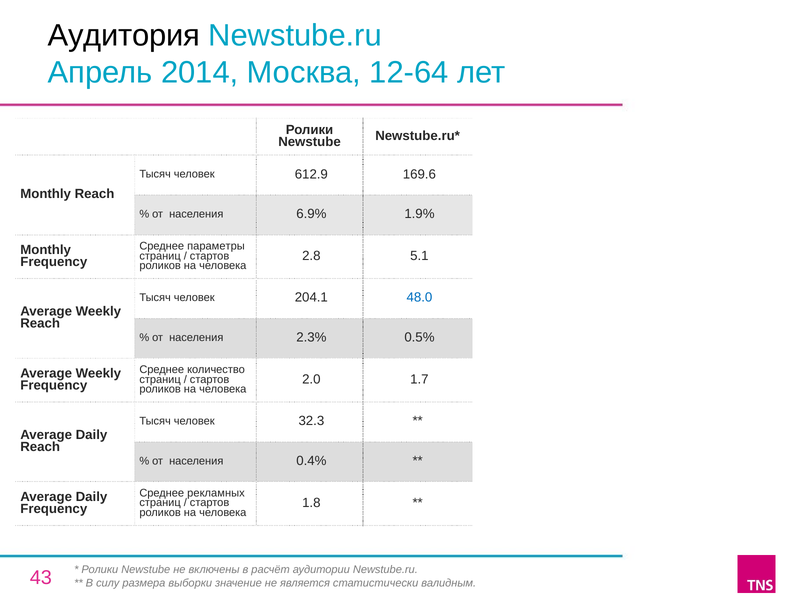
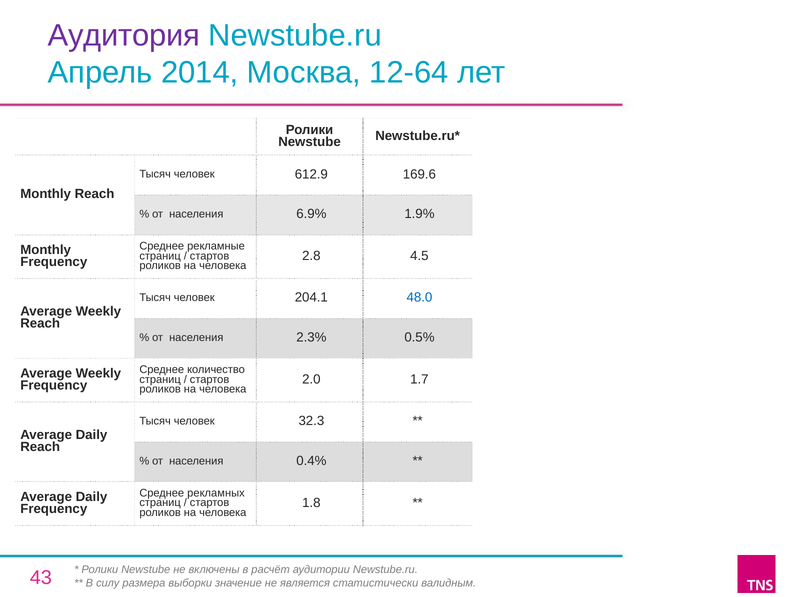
Аудитория colour: black -> purple (124, 35)
параметры: параметры -> рекламные (216, 246)
5.1: 5.1 -> 4.5 (419, 256)
